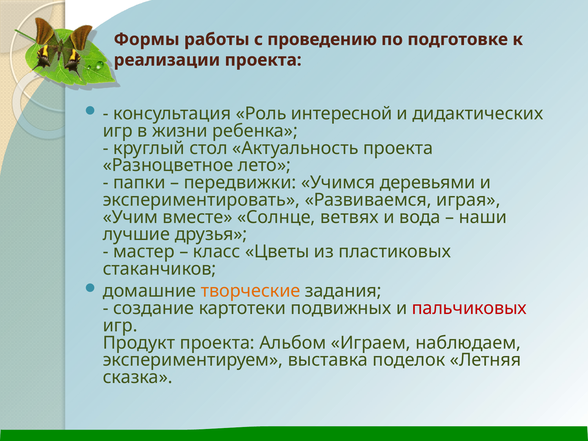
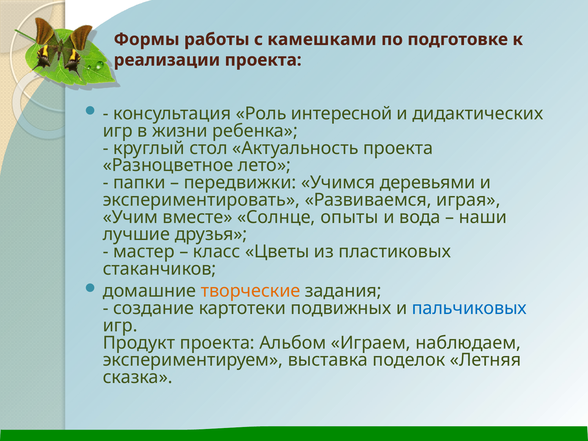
проведению: проведению -> камешками (322, 39)
ветвях: ветвях -> опыты (349, 217)
пальчиковых colour: red -> blue (469, 308)
